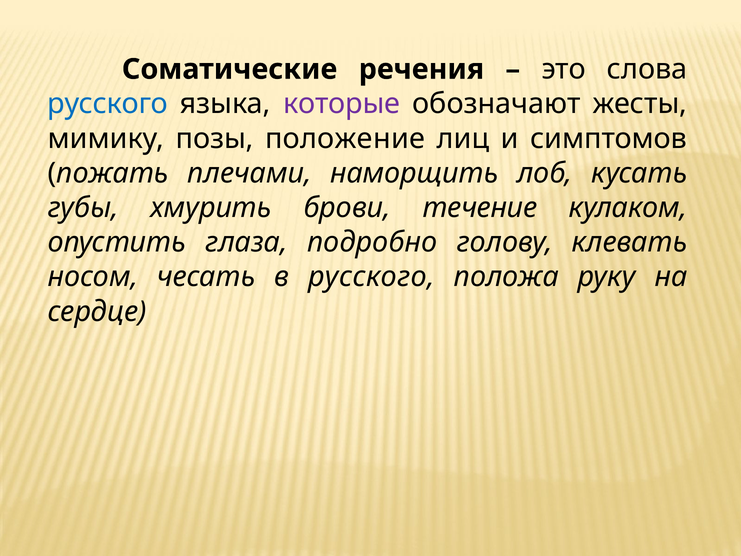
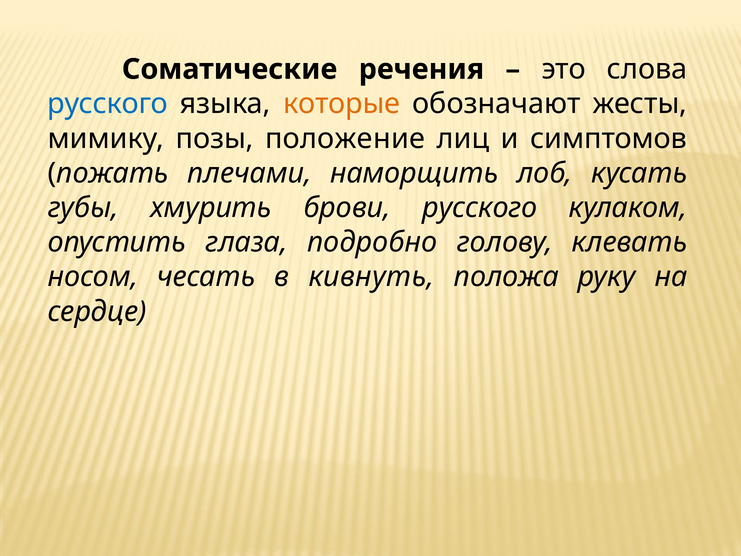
которые colour: purple -> orange (342, 104)
брови течение: течение -> русского (480, 208)
в русского: русского -> кивнуть (371, 277)
